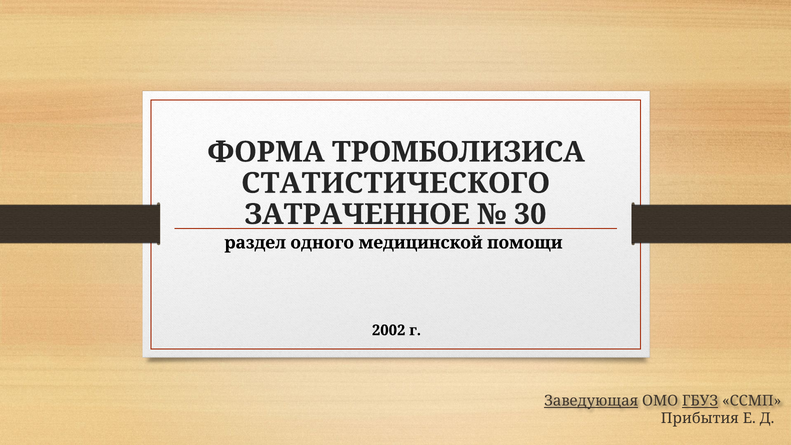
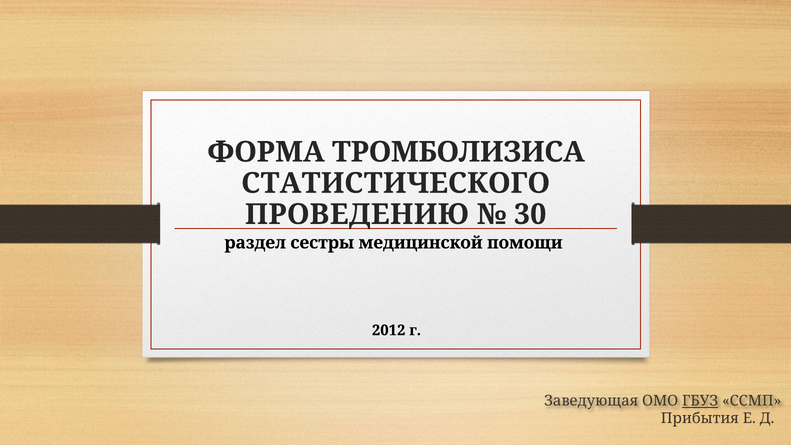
ЗАТРАЧЕННОЕ: ЗАТРАЧЕННОЕ -> ПРОВЕДЕНИЮ (357, 214)
одного: одного -> сестры (322, 243)
2002: 2002 -> 2012 (389, 330)
Заведующая underline: present -> none (591, 401)
